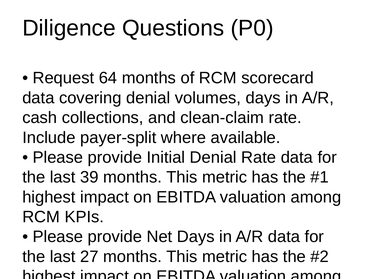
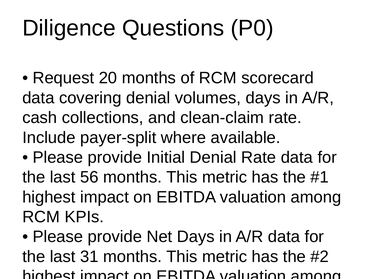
64: 64 -> 20 (108, 78)
39: 39 -> 56 (89, 177)
27: 27 -> 31 (89, 257)
